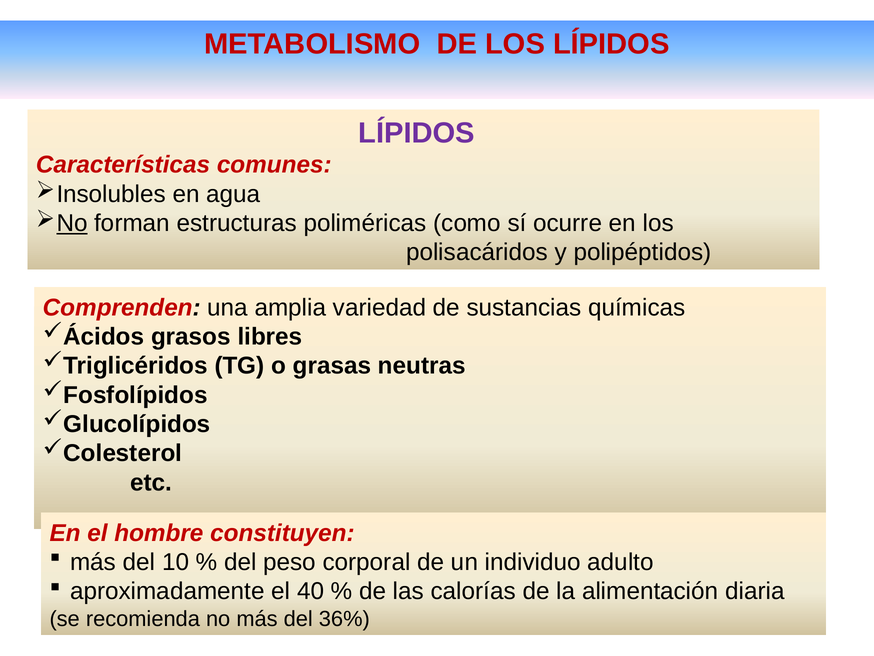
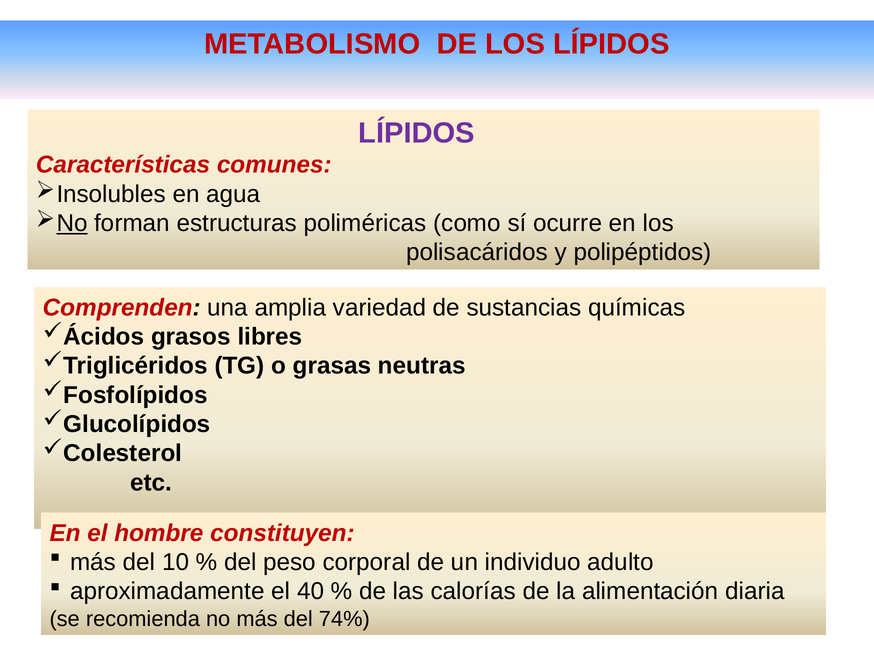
36%: 36% -> 74% (344, 618)
